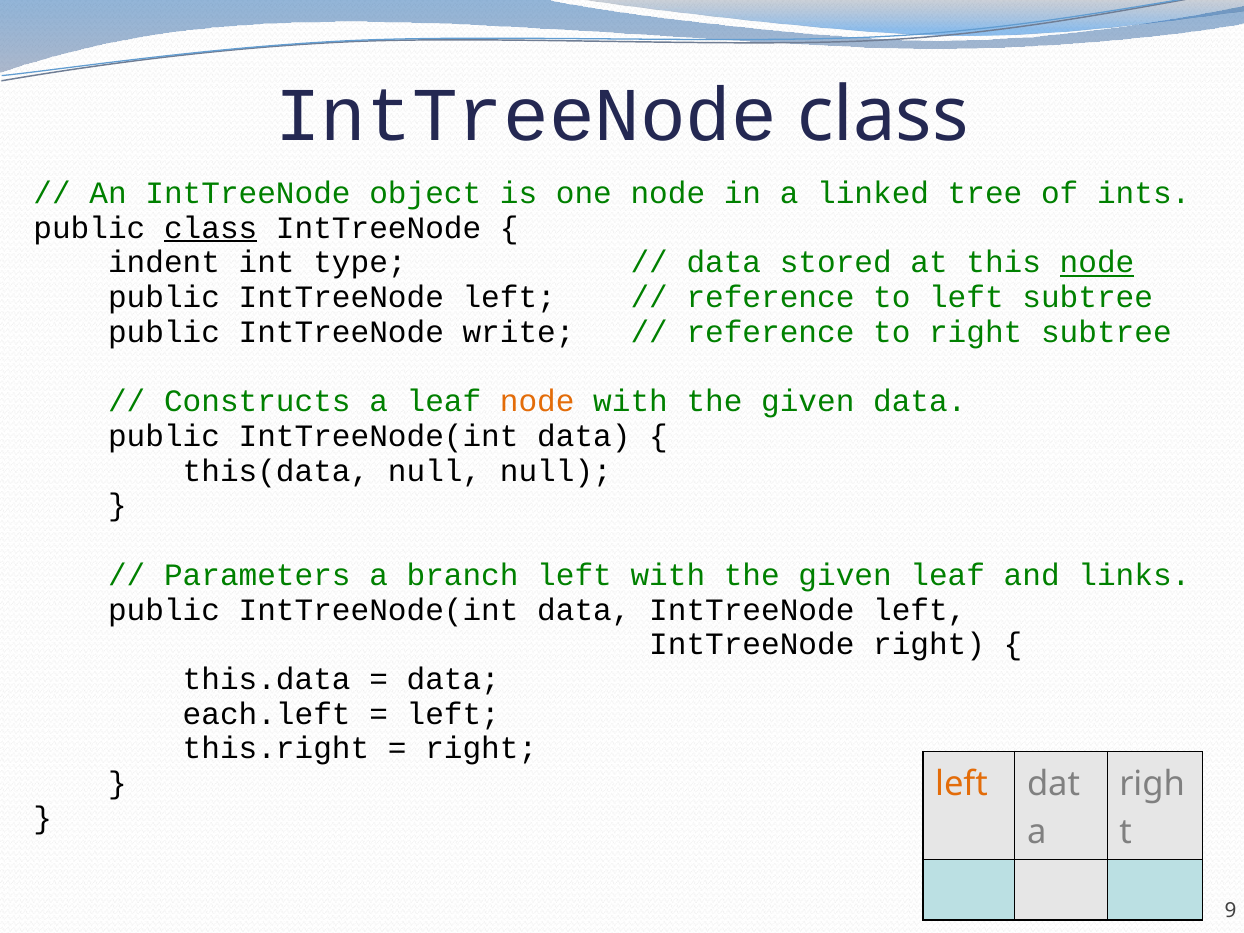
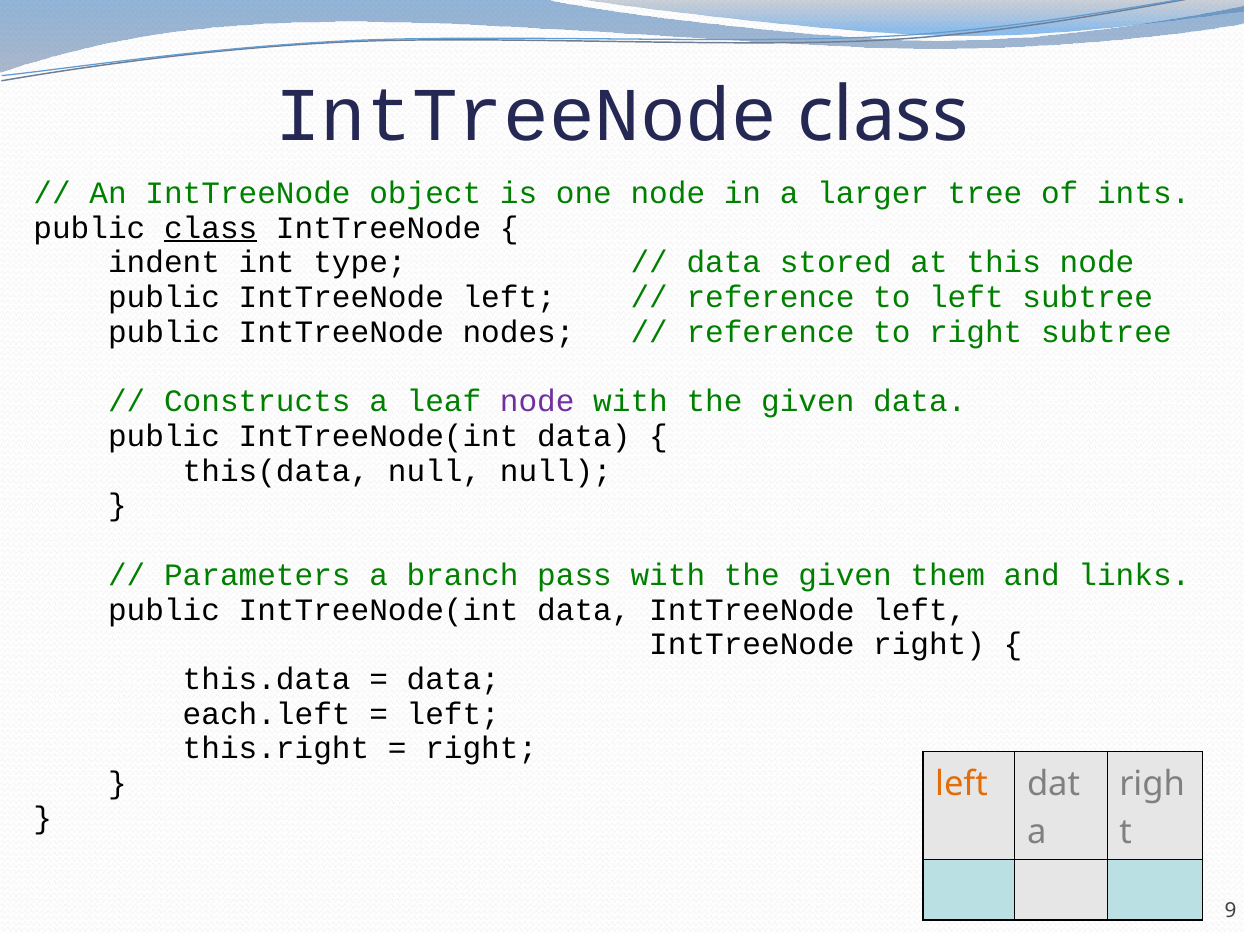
linked: linked -> larger (873, 193)
node underline: present -> none (1097, 263)
write: write -> nodes (519, 332)
node colour: orange -> purple (537, 401)
branch left: left -> pass (575, 575)
given leaf: leaf -> them (948, 575)
